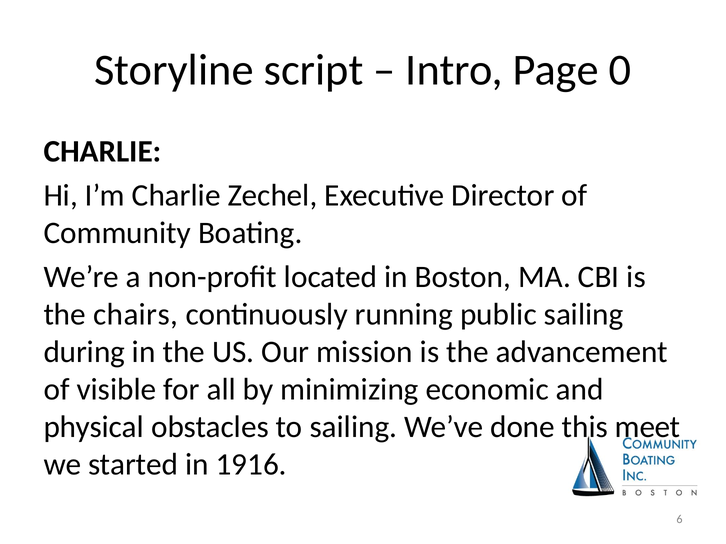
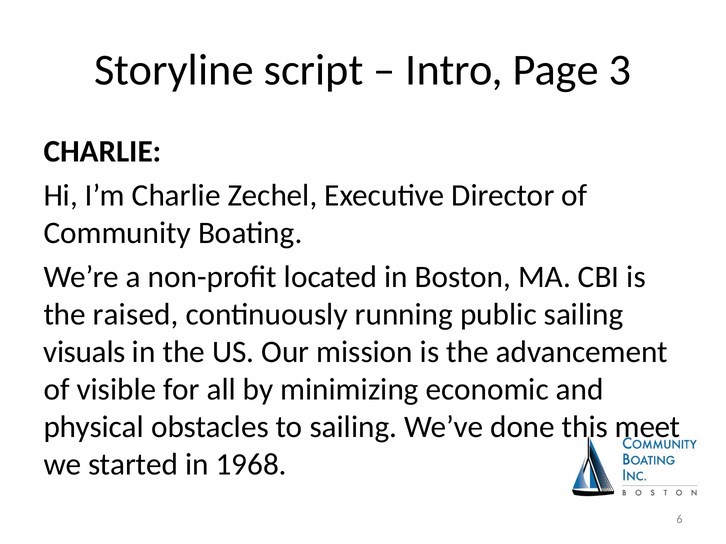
0: 0 -> 3 (620, 70)
chairs: chairs -> raised (136, 315)
during: during -> visuals (84, 352)
1916: 1916 -> 1968 (251, 465)
